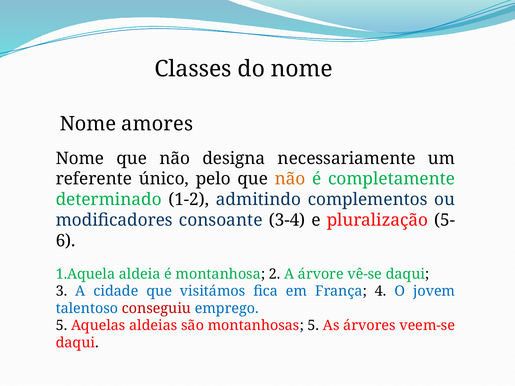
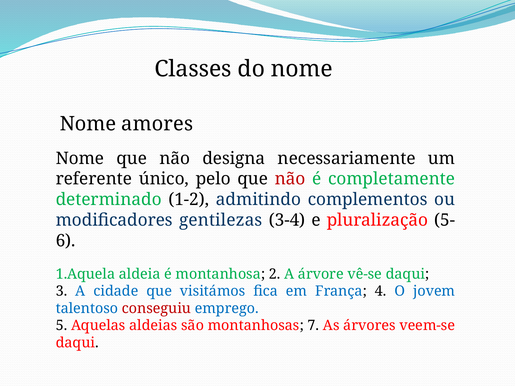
não colour: orange -> red (290, 179)
consoante: consoante -> gentilezas (221, 220)
montanhosas 5: 5 -> 7 (313, 326)
